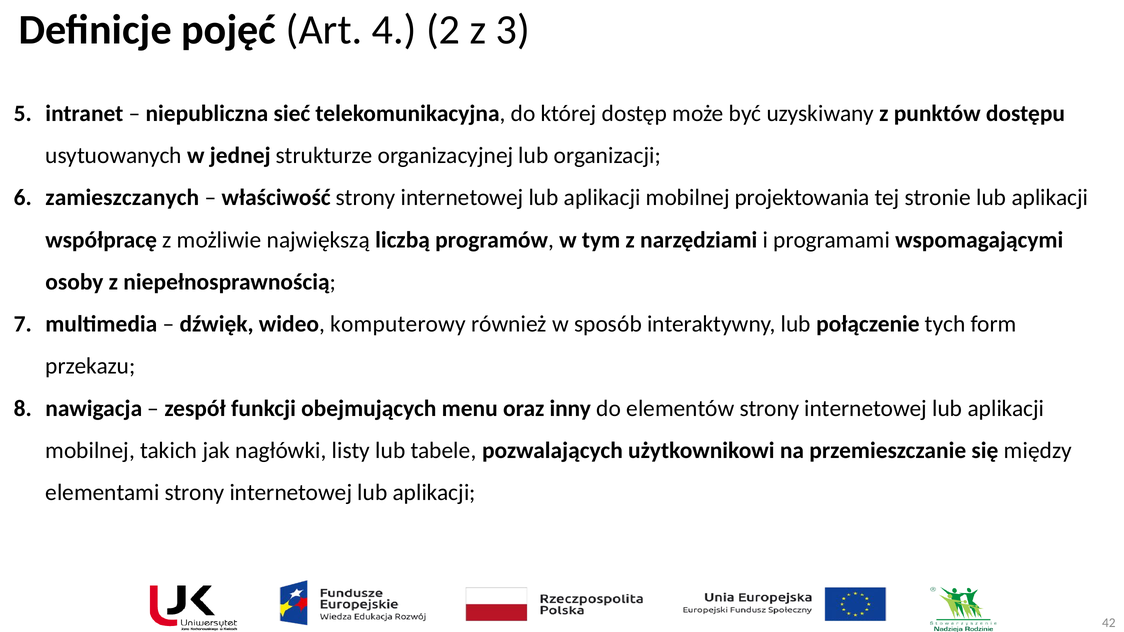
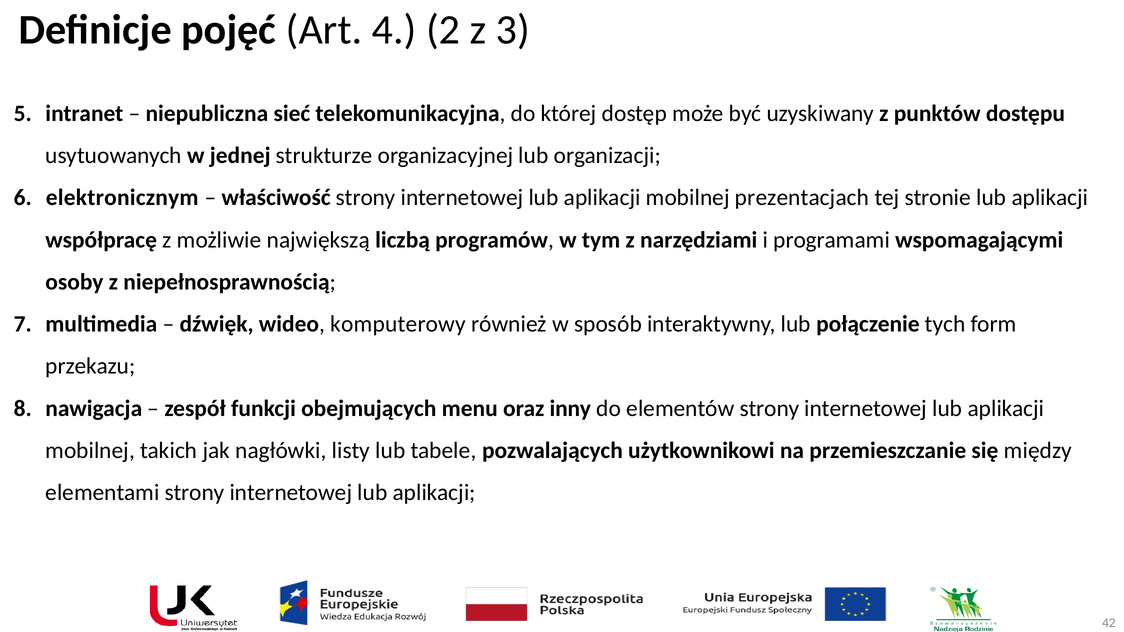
zamieszczanych: zamieszczanych -> elektronicznym (122, 198)
projektowania: projektowania -> prezentacjach (802, 198)
